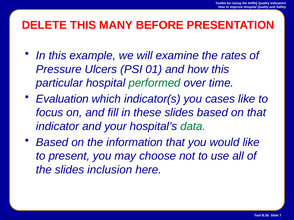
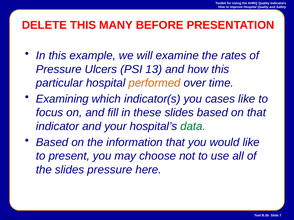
01: 01 -> 13 (154, 69)
performed colour: green -> orange (154, 83)
Evaluation: Evaluation -> Examining (62, 99)
slides inclusion: inclusion -> pressure (110, 170)
